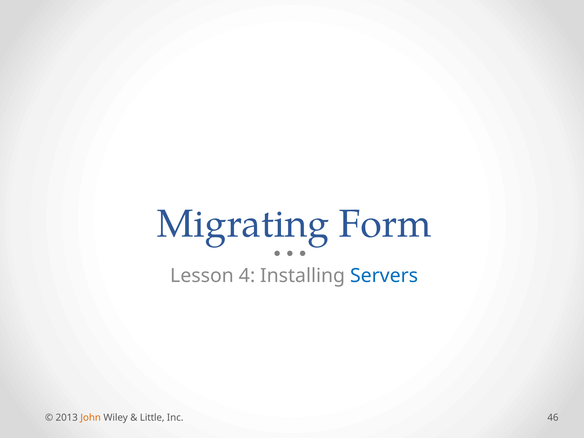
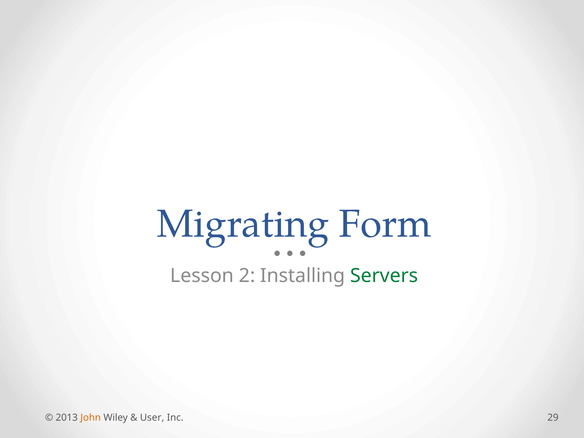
4: 4 -> 2 (247, 276)
Servers colour: blue -> green (384, 276)
Little: Little -> User (152, 417)
46: 46 -> 29 (553, 417)
